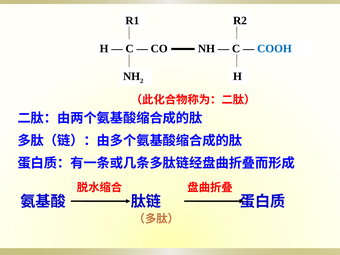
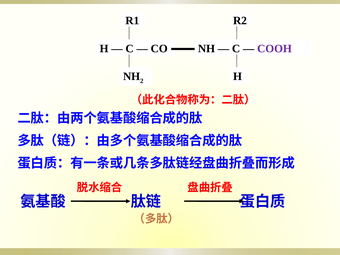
COOH colour: blue -> purple (274, 49)
